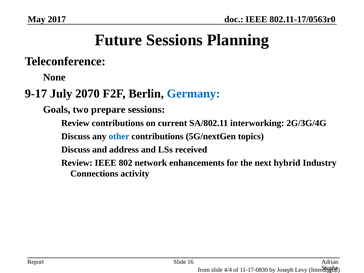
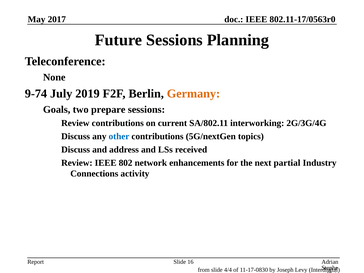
9-17: 9-17 -> 9-74 (36, 94)
2070: 2070 -> 2019 (88, 94)
Germany colour: blue -> orange (193, 94)
hybrid: hybrid -> partial (287, 163)
